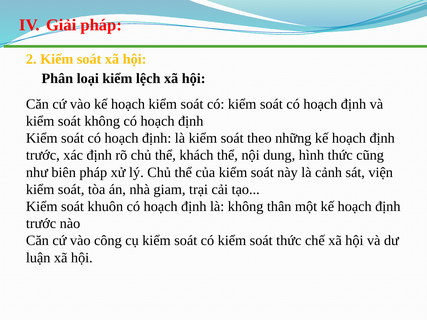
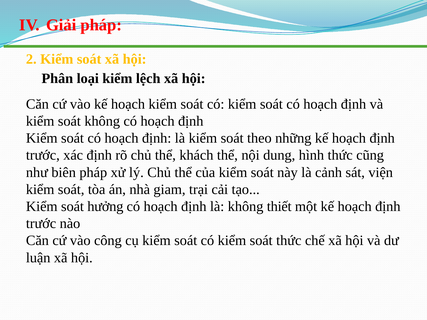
khuôn: khuôn -> hưởng (105, 207)
thân: thân -> thiết (279, 207)
